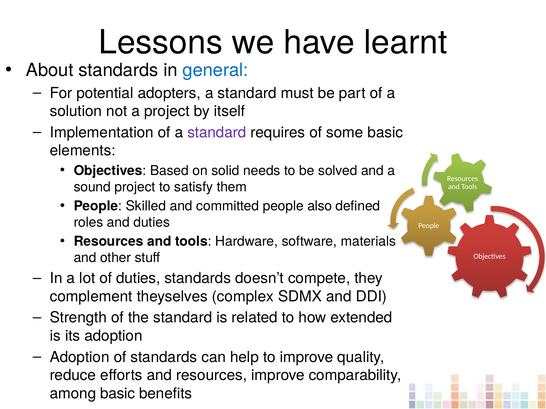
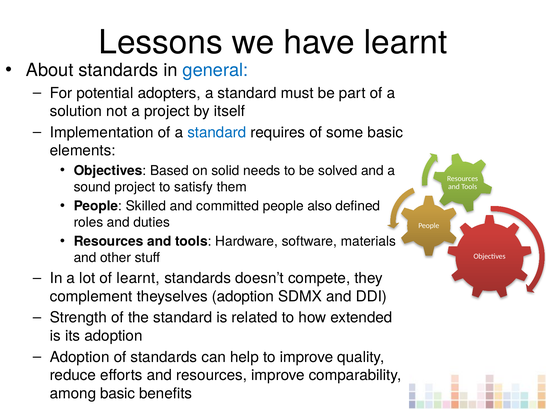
standard colour: purple -> blue (217, 133)
of duties: duties -> learnt (138, 279)
theyselves complex: complex -> adoption (243, 297)
